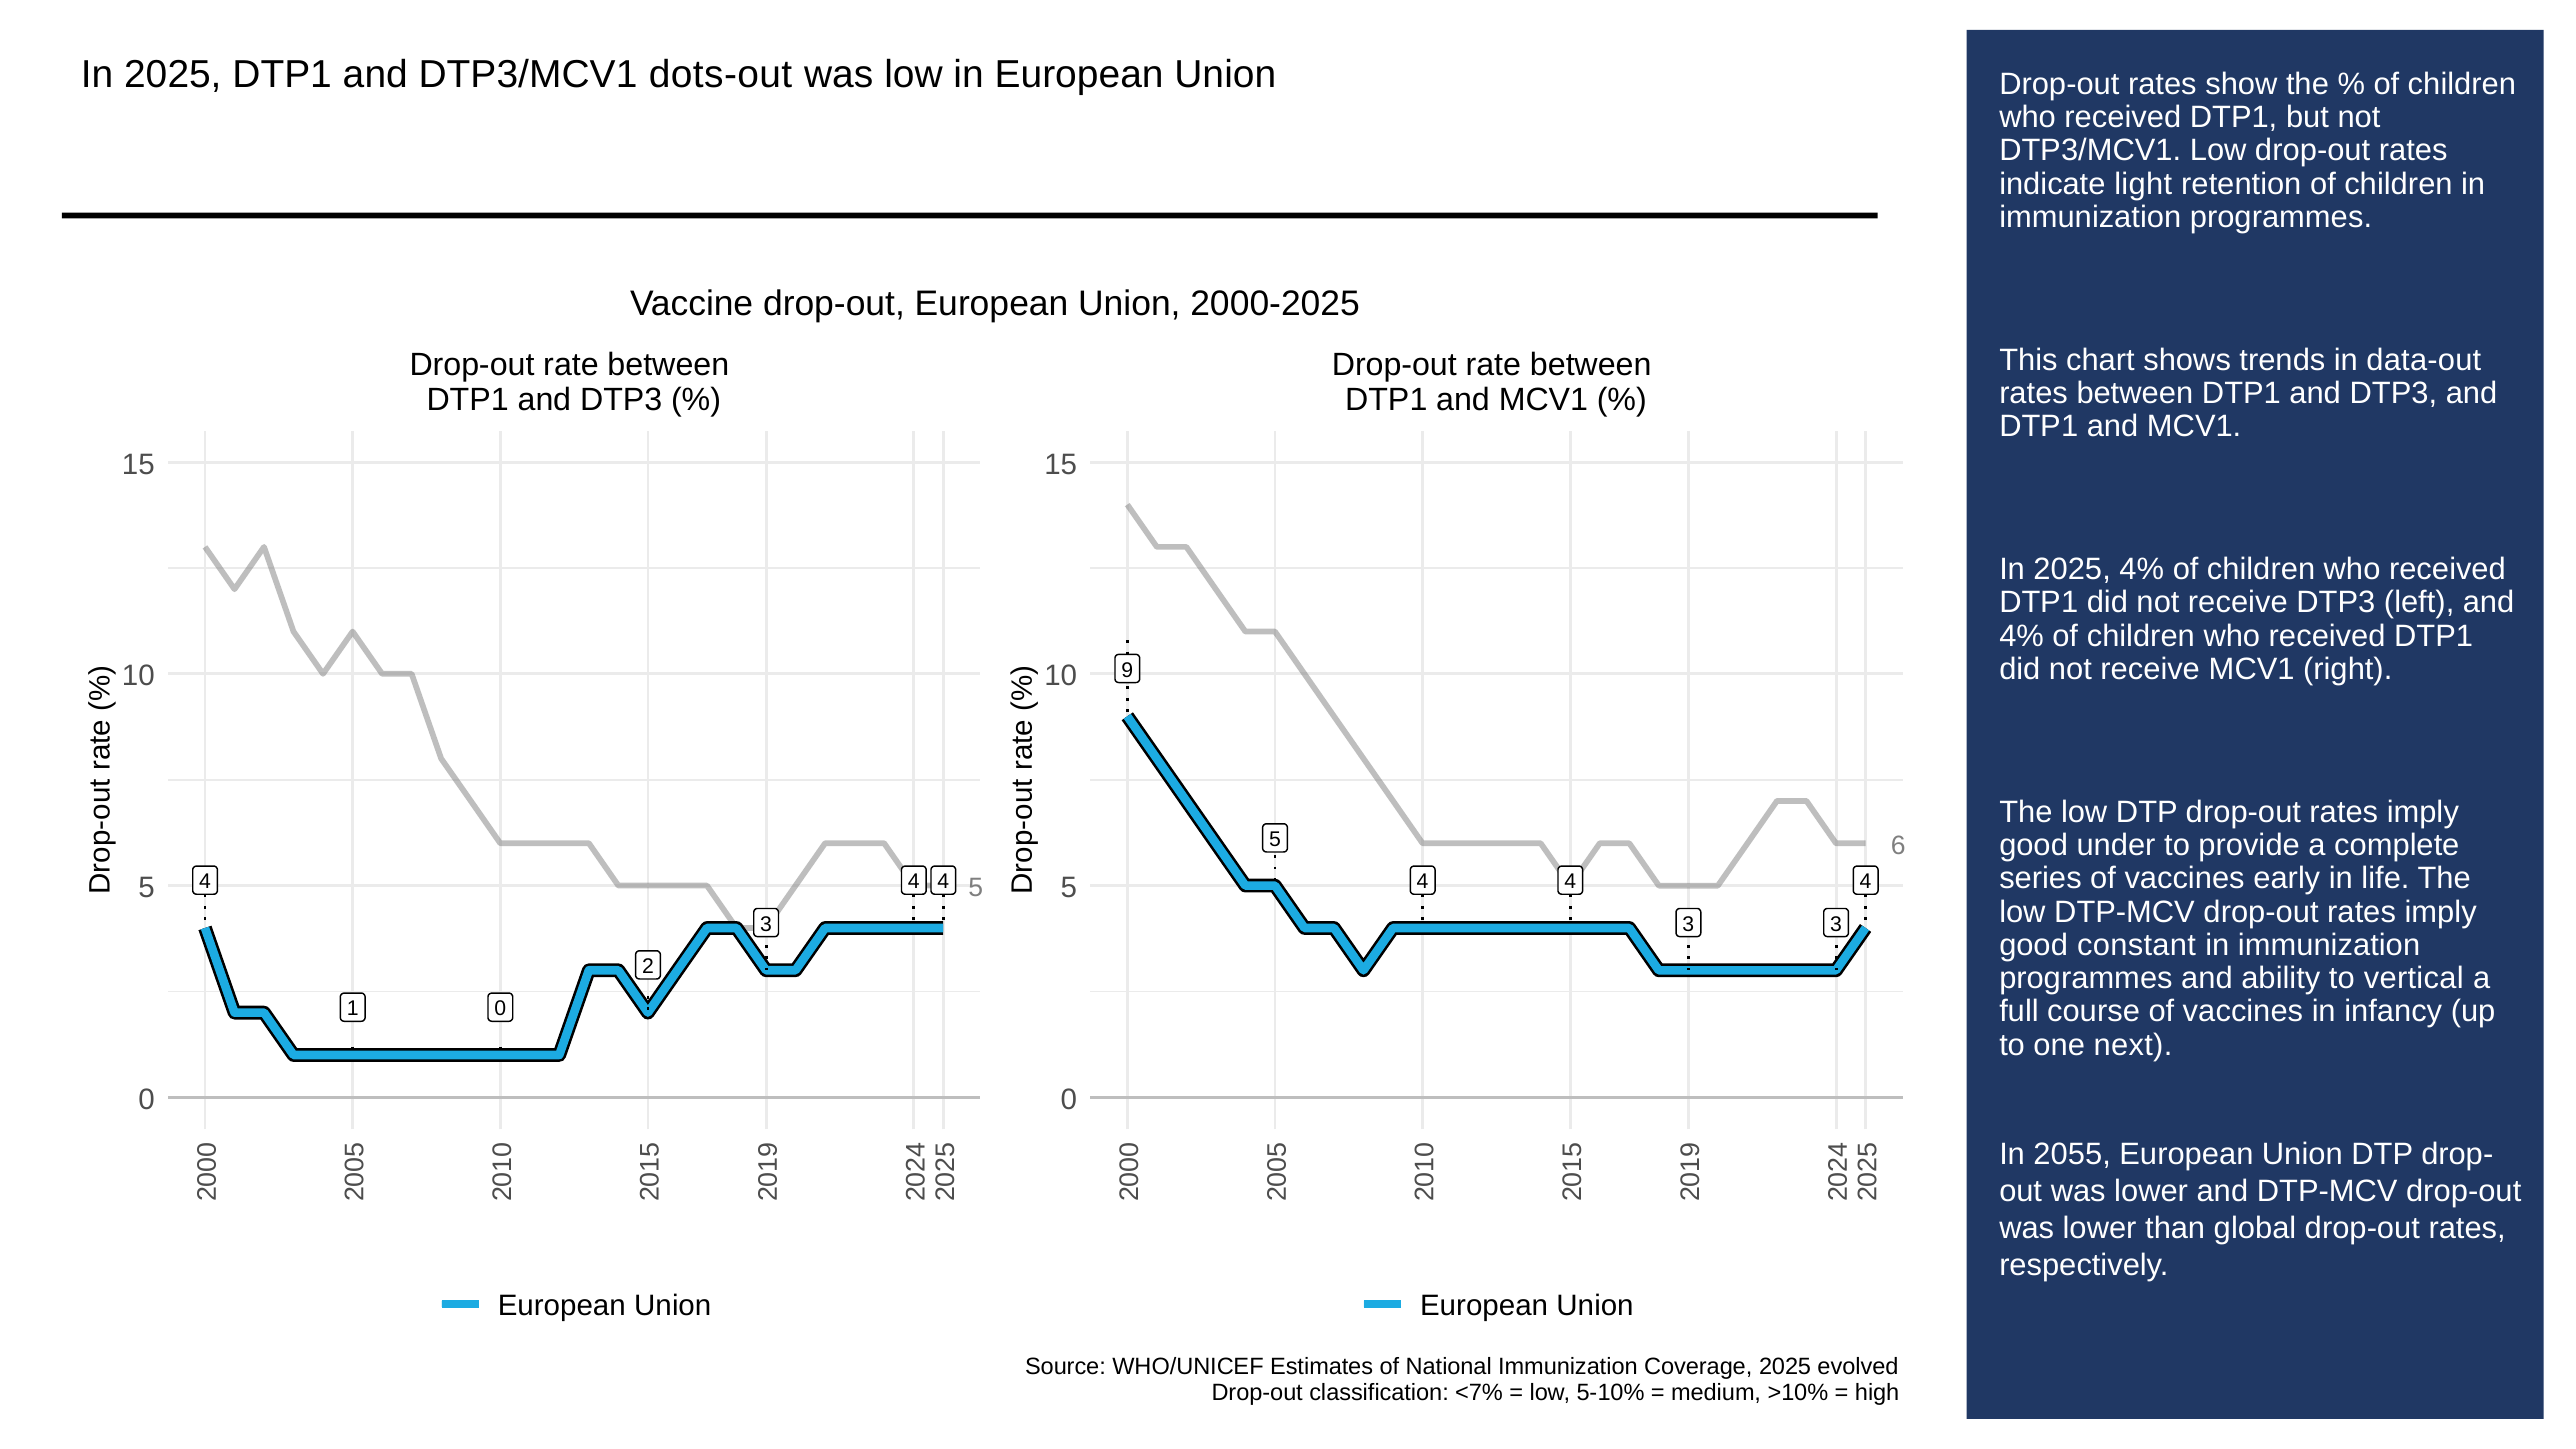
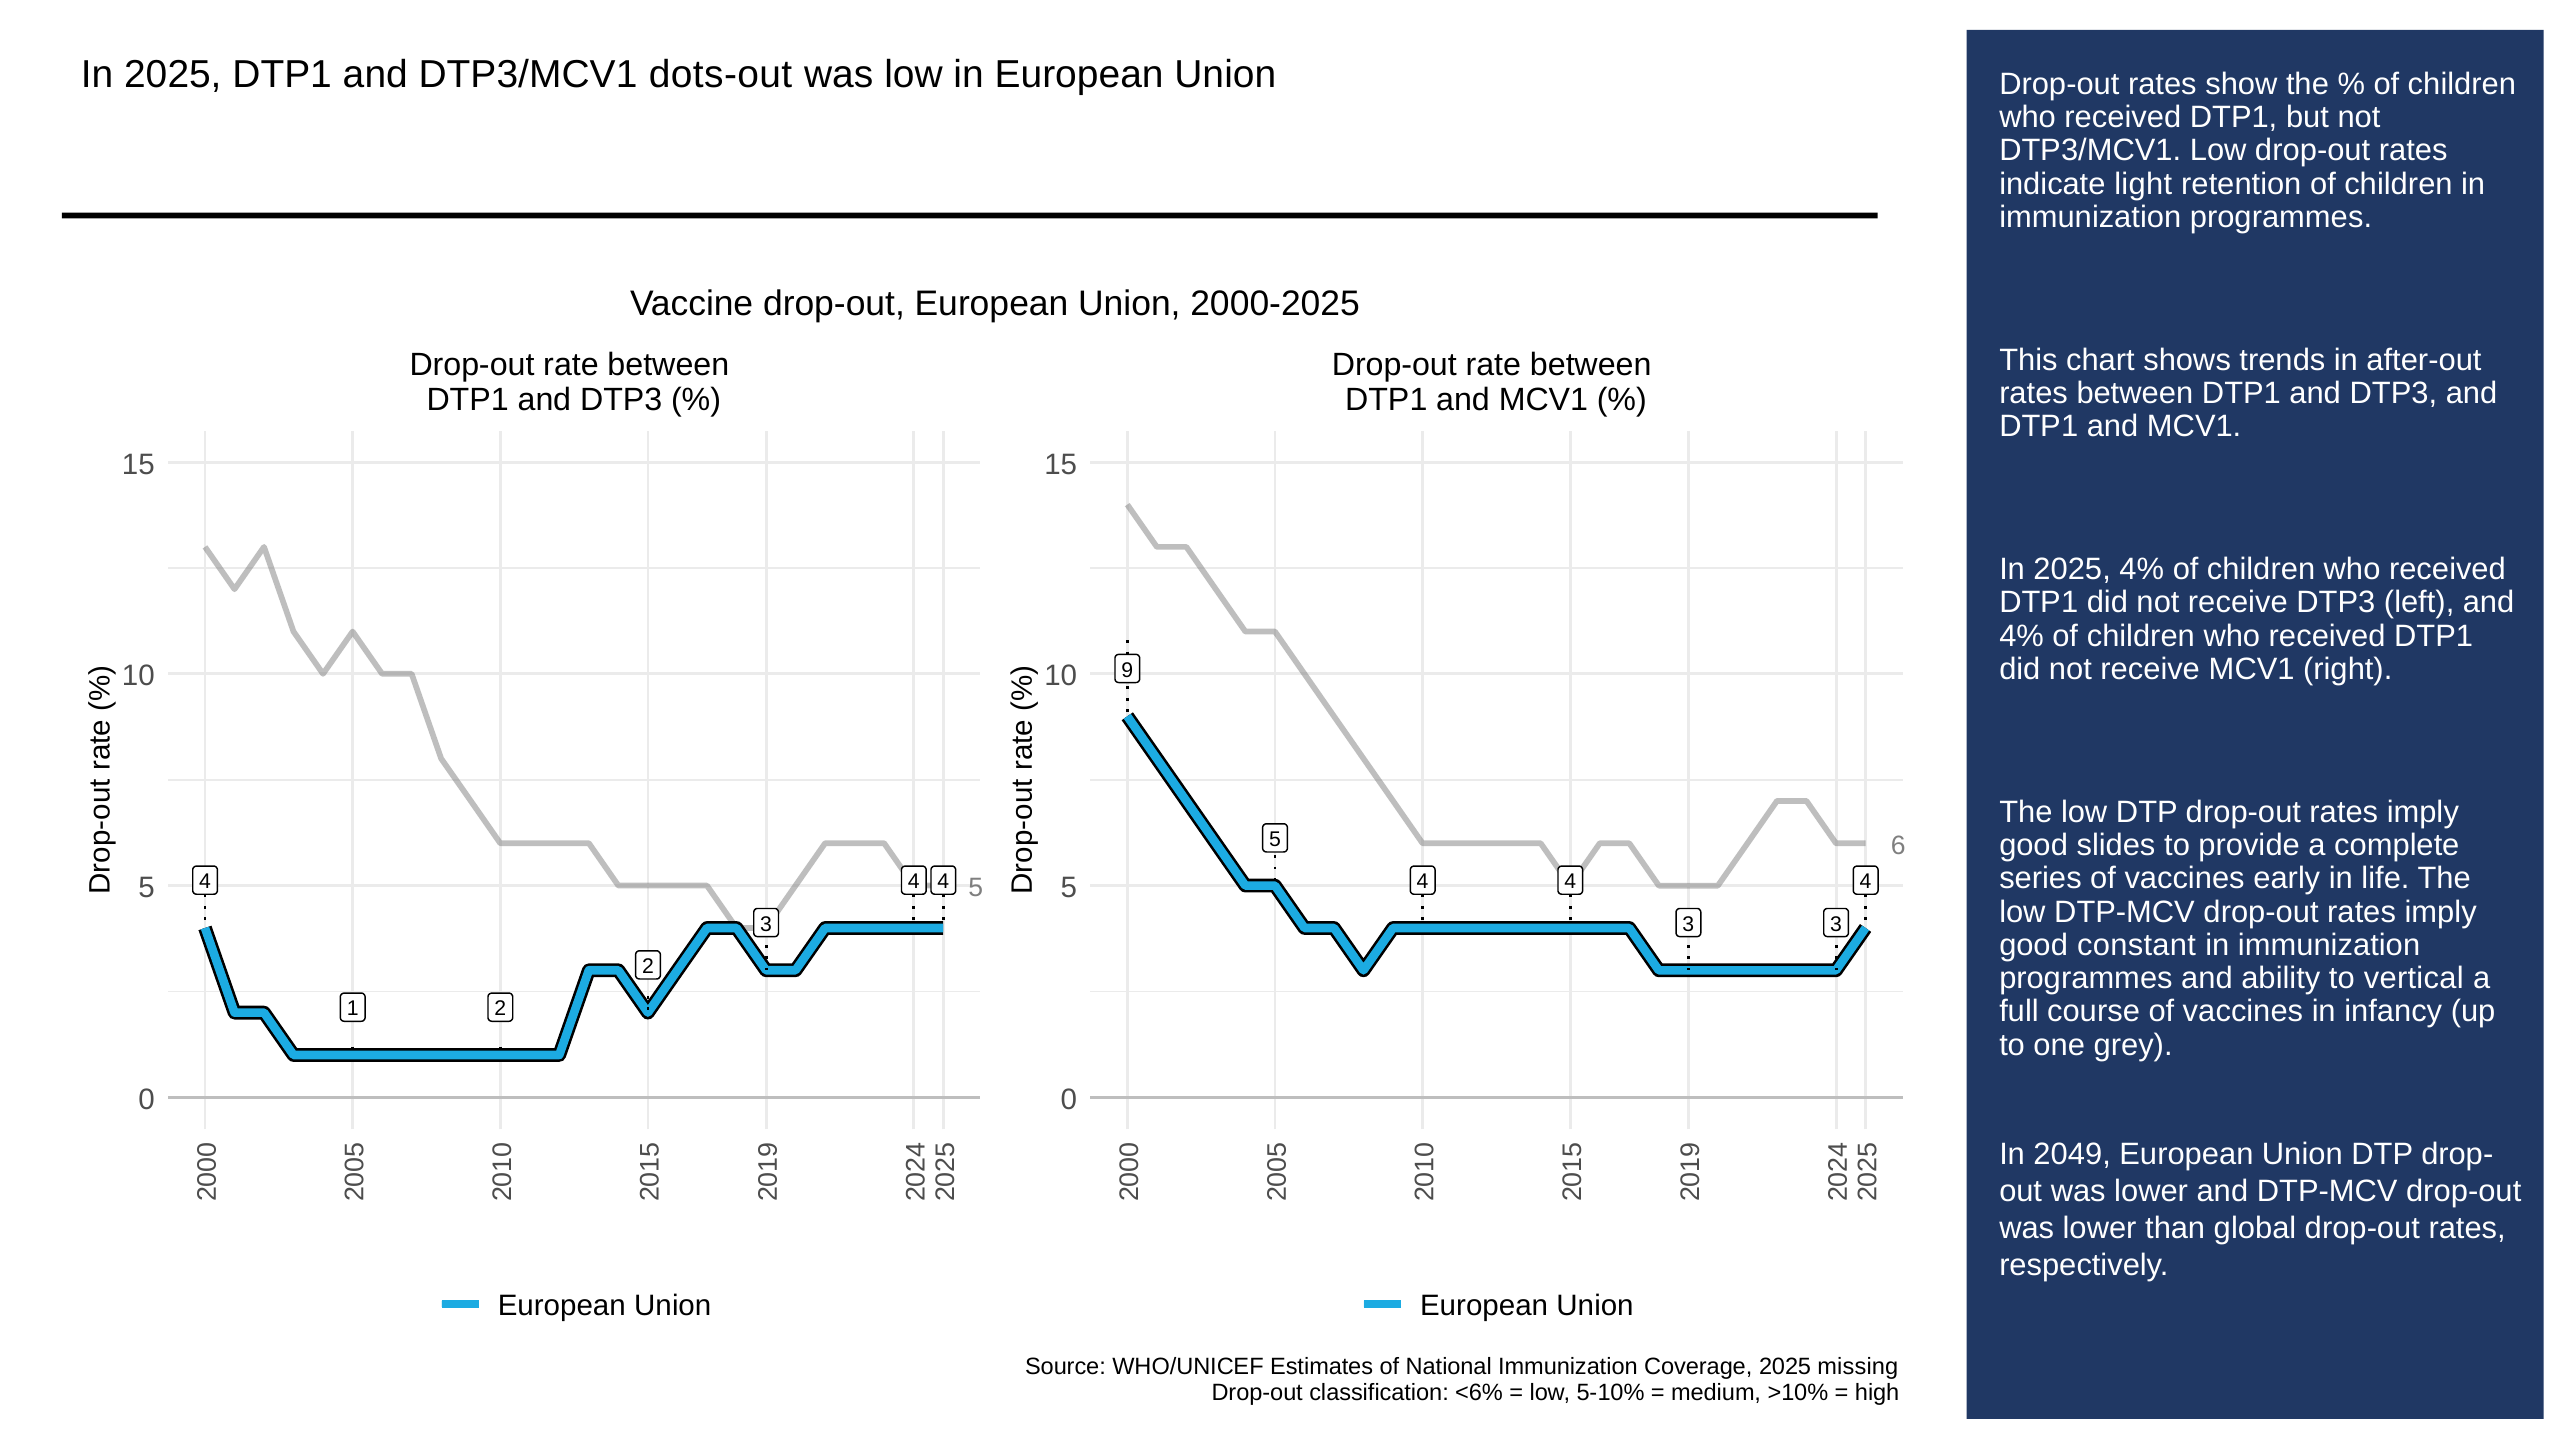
data-out: data-out -> after-out (2424, 360)
under: under -> slides (2116, 845)
0: 0 -> 2 (500, 1009)
next: next -> grey (2133, 1045)
2055: 2055 -> 2049 (2072, 1154)
evolved: evolved -> missing (1858, 1367)
<7%: <7% -> <6% (1479, 1392)
